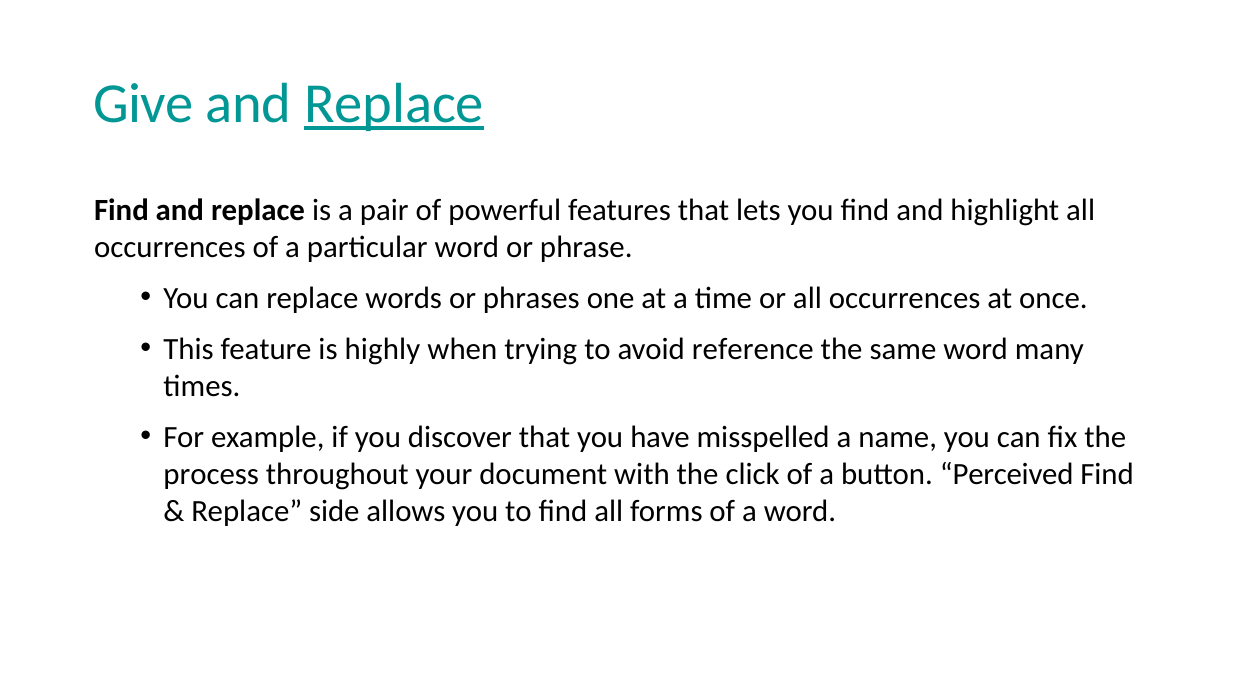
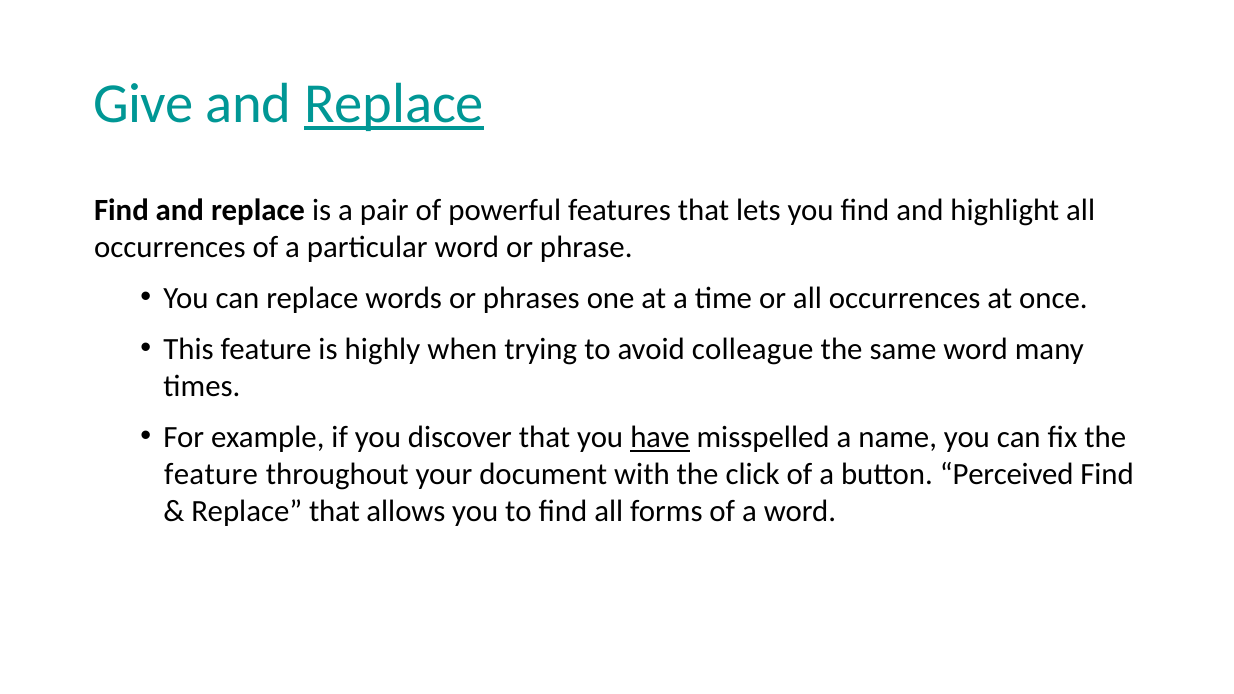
reference: reference -> colleague (753, 349)
have underline: none -> present (660, 438)
process: process -> feature (211, 475)
Replace side: side -> that (334, 512)
